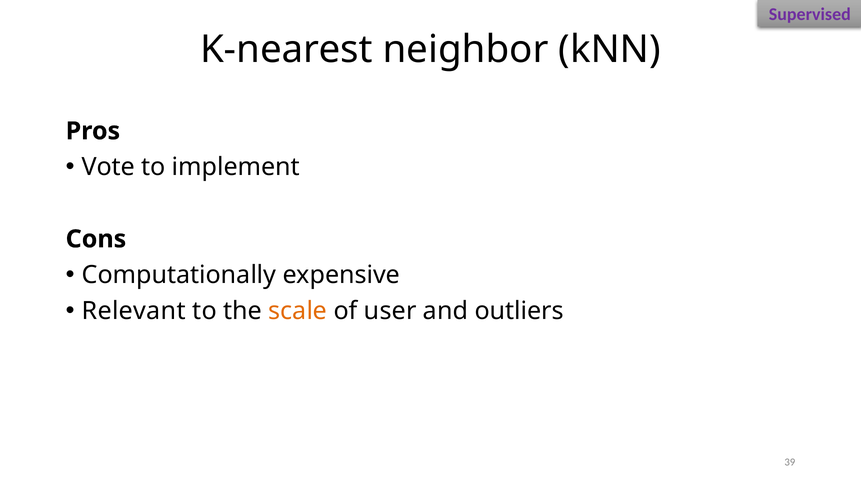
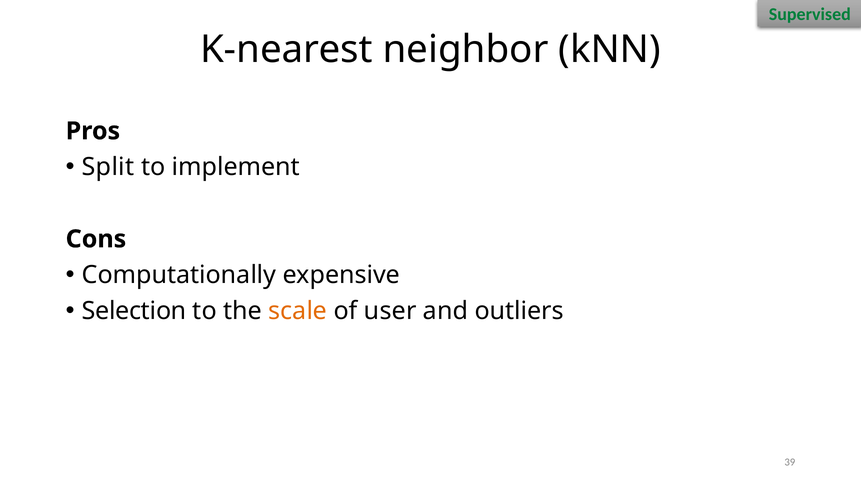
Supervised colour: purple -> green (810, 15)
Vote: Vote -> Split (108, 167)
Relevant: Relevant -> Selection (134, 311)
